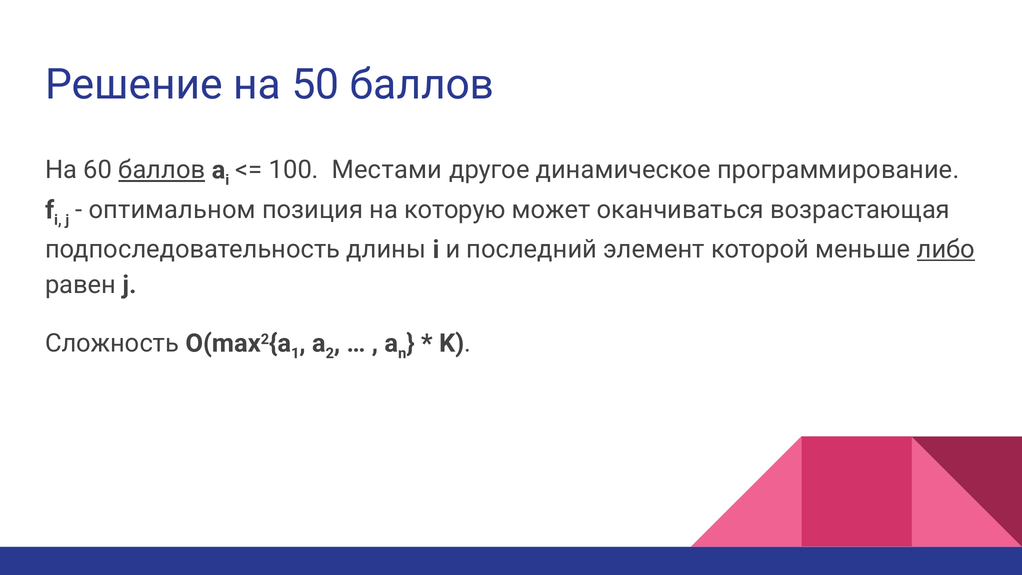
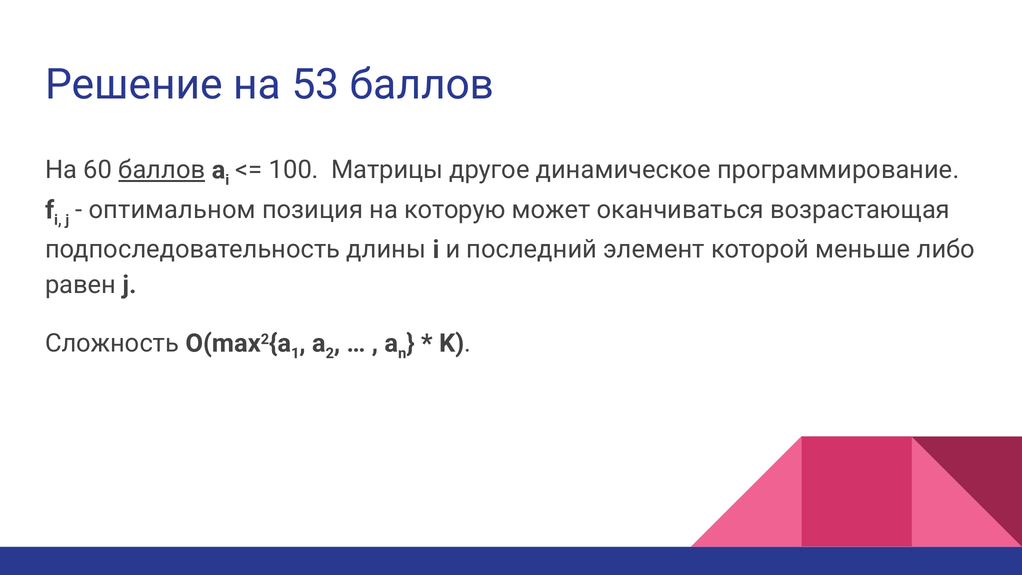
50: 50 -> 53 (315, 85)
Местами: Местами -> Матрицы (387, 170)
либо underline: present -> none (946, 249)
